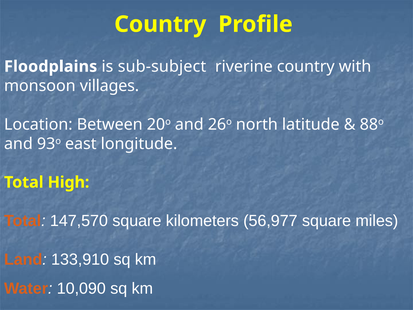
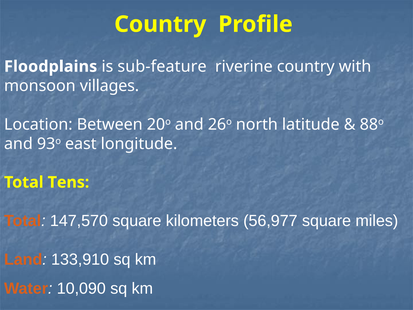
sub-subject: sub-subject -> sub-feature (162, 66)
High: High -> Tens (68, 182)
